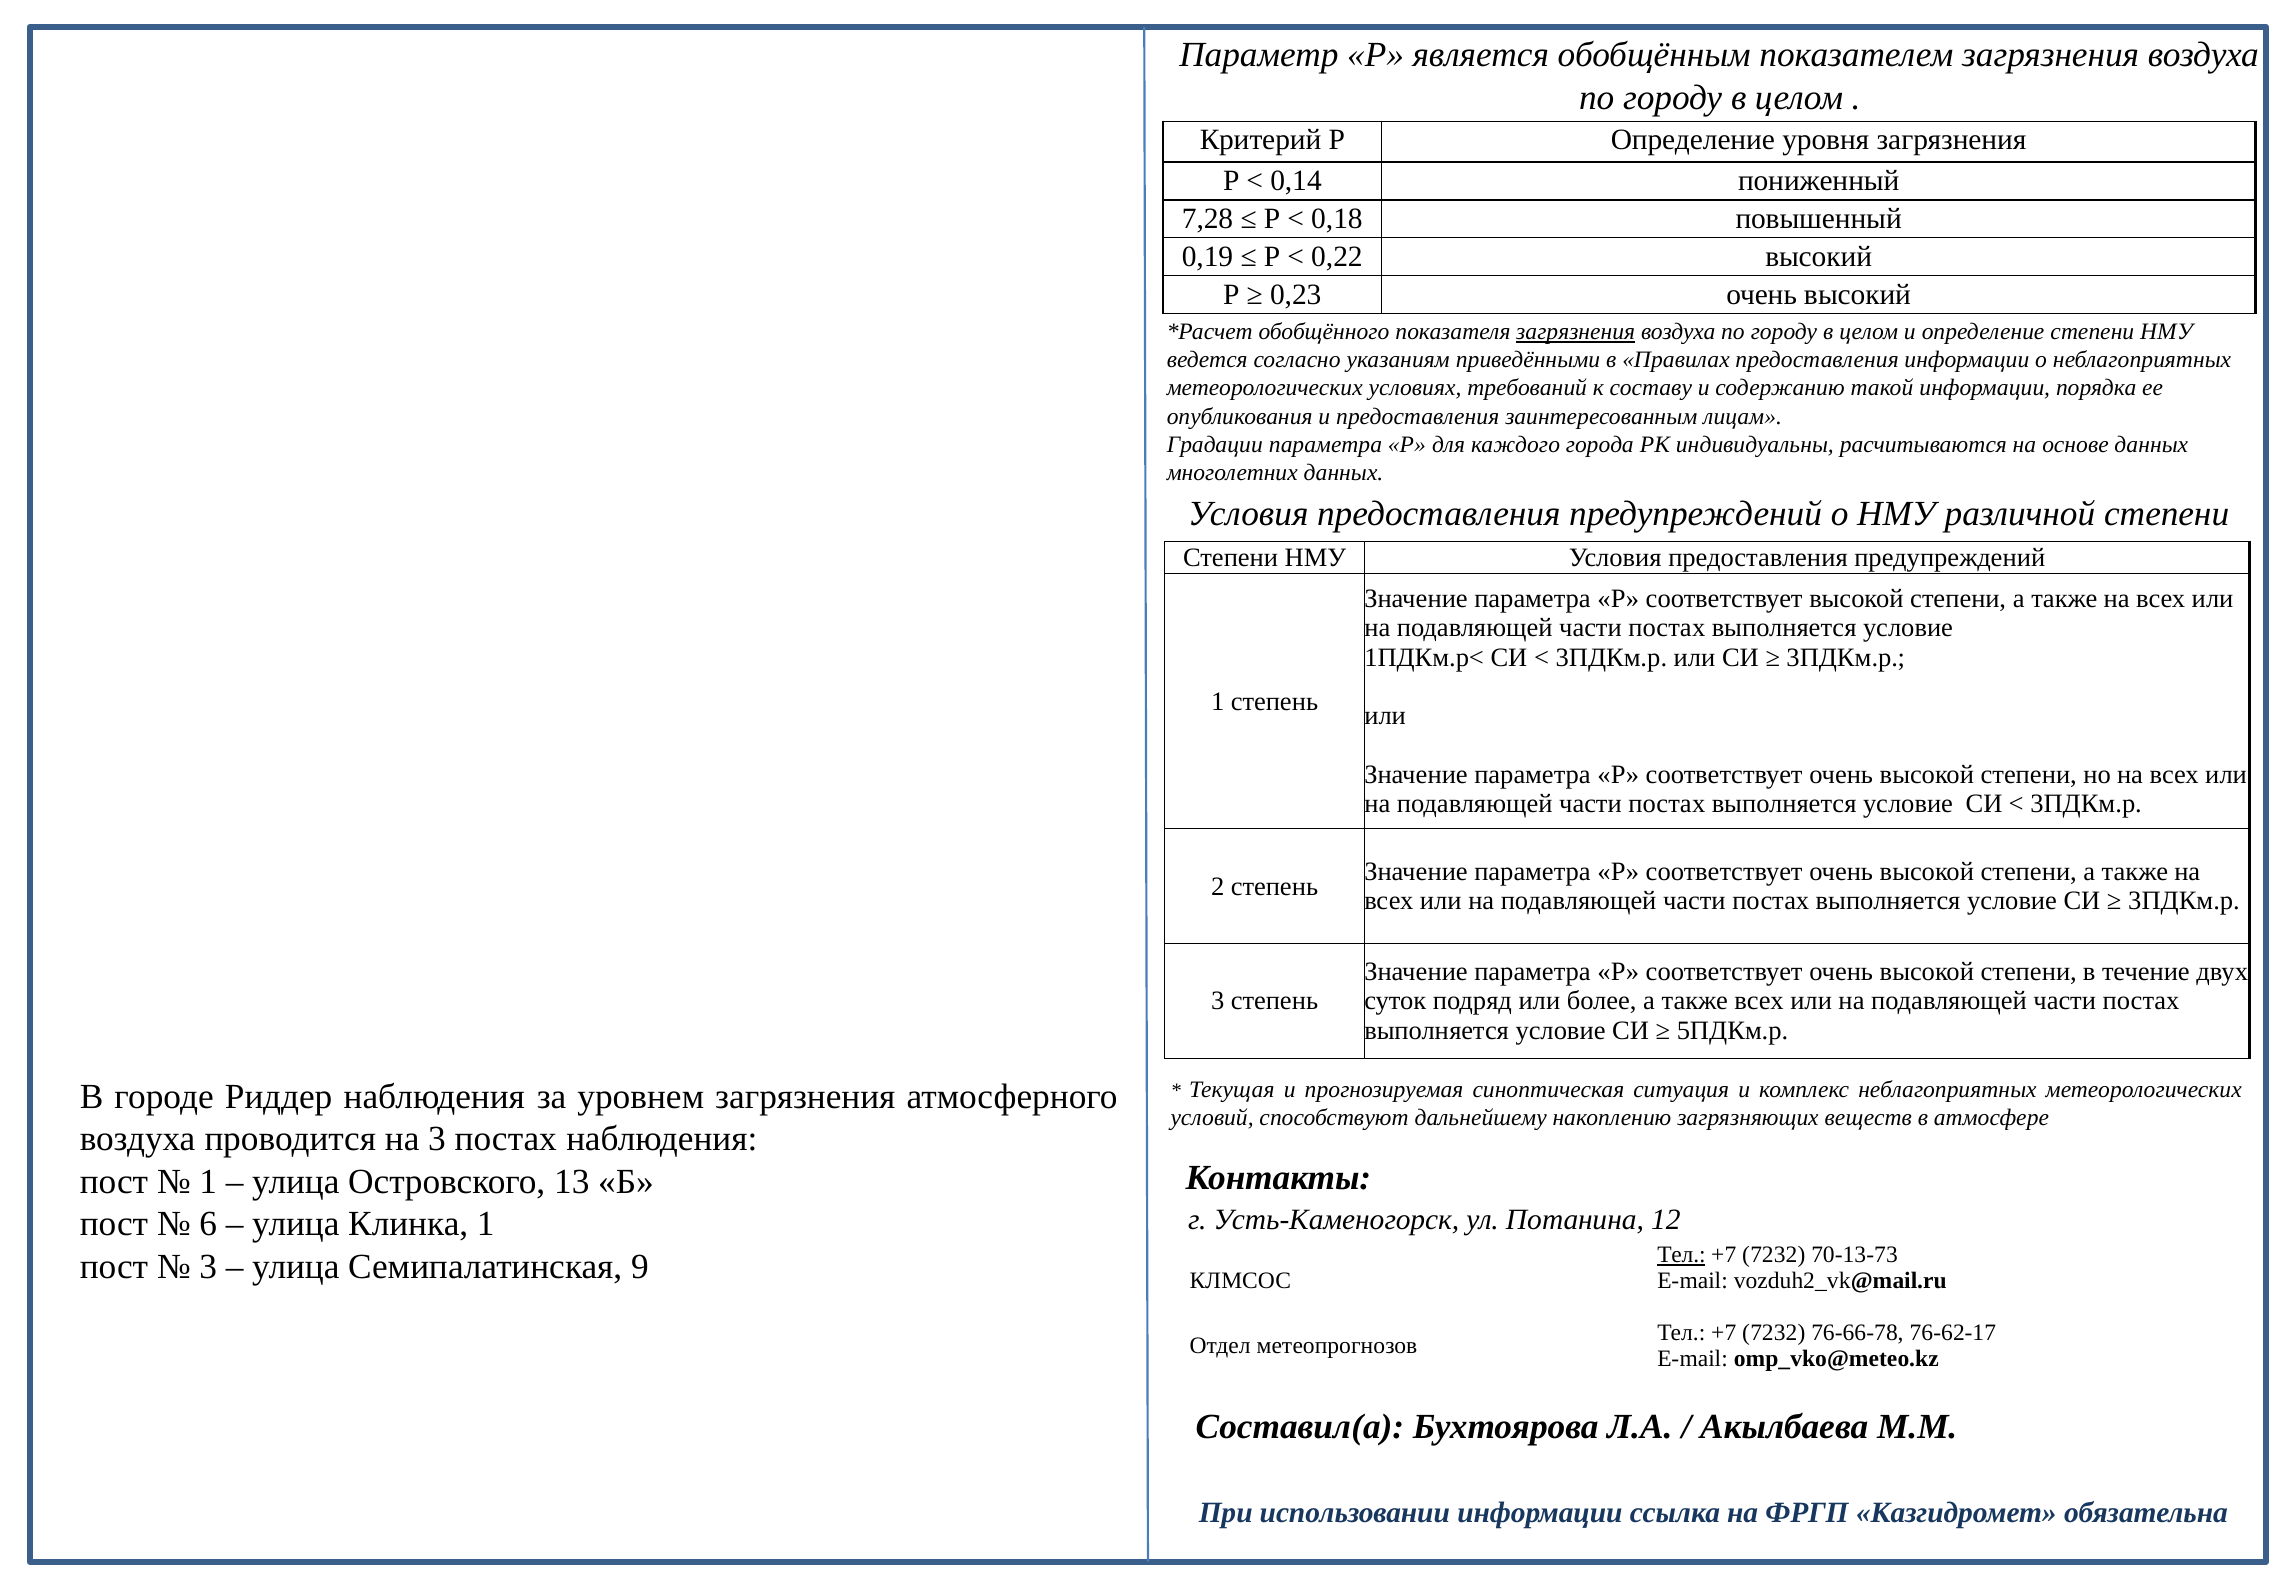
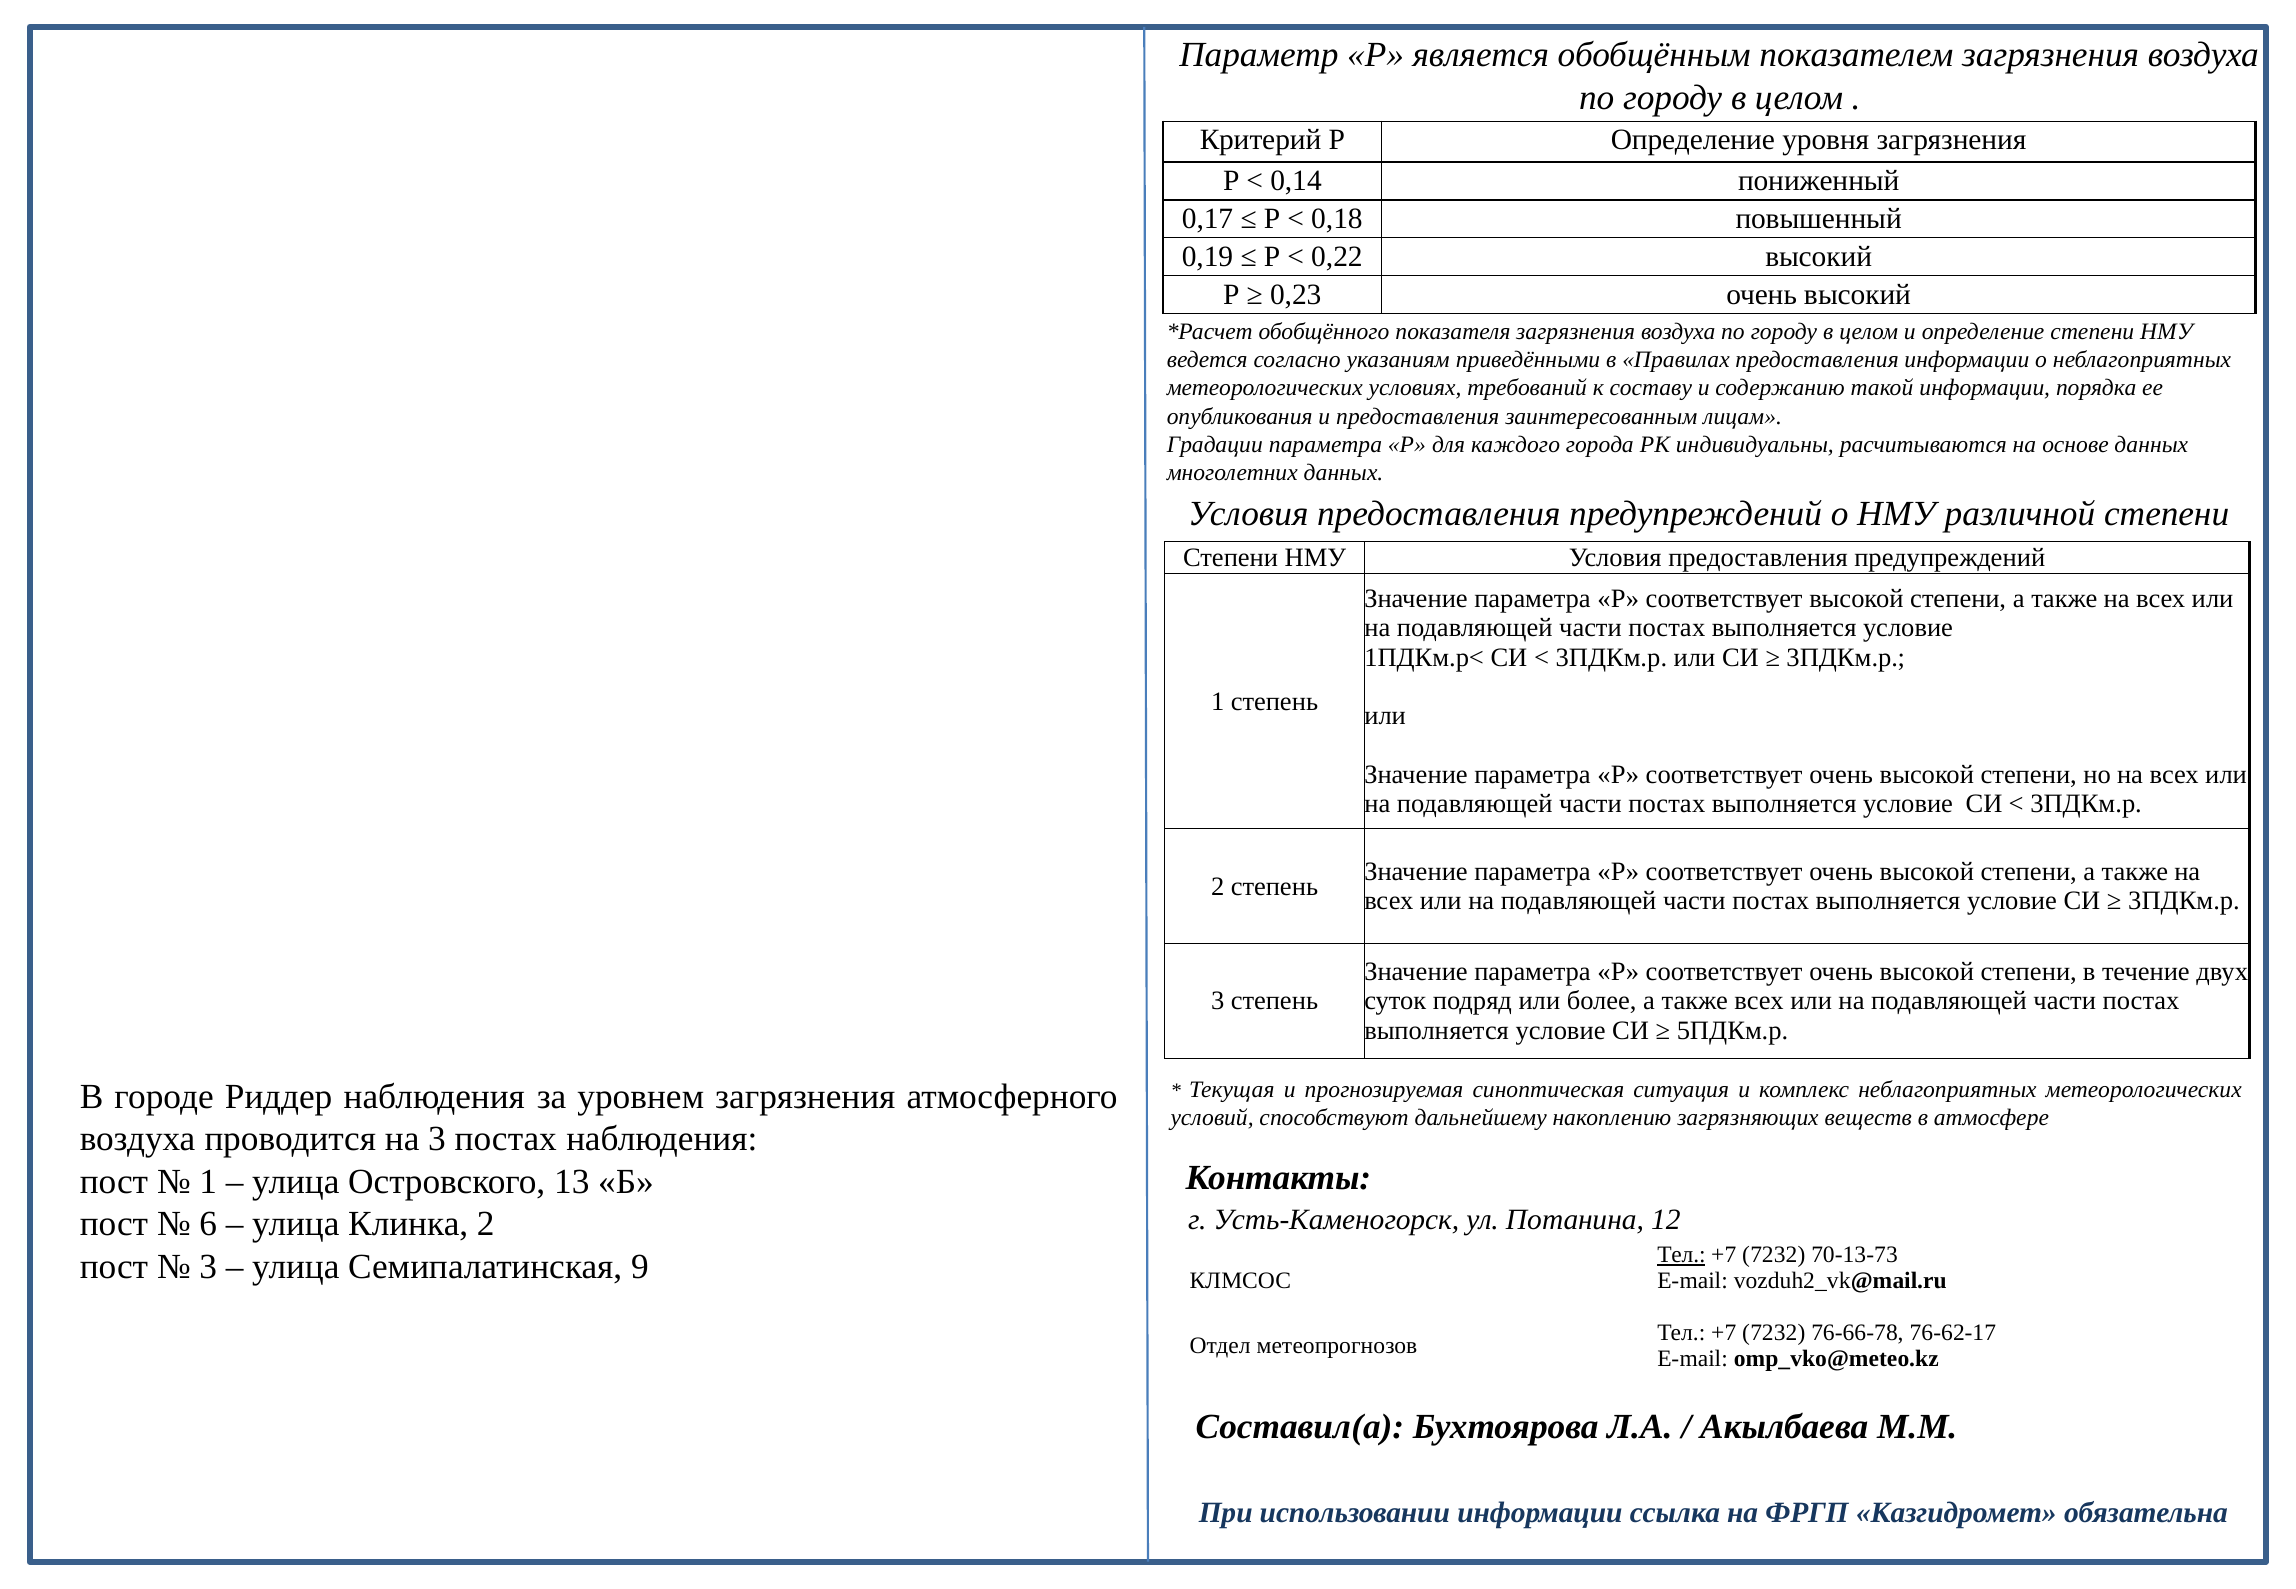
7,28: 7,28 -> 0,17 (1208, 219)
загрязнения underline: present -> none (1576, 332)
Клинка 1: 1 -> 2 (486, 1224)
